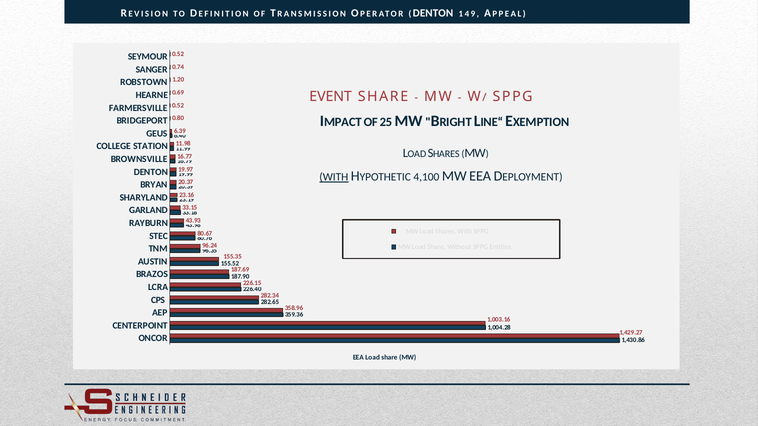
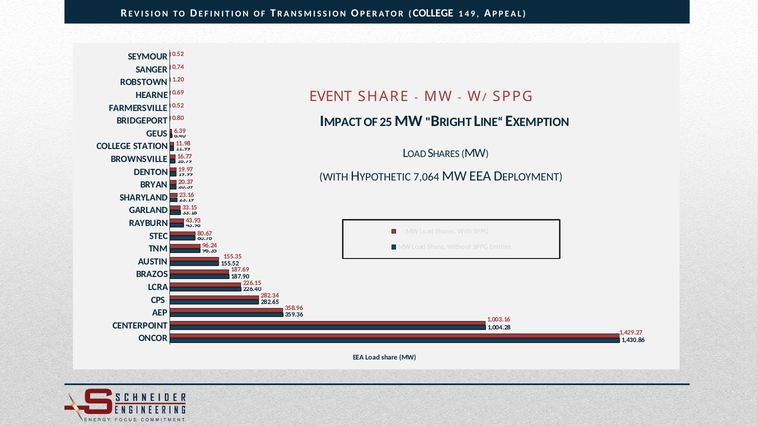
DENTON: DENTON -> COLLEGE (433, 13)
WITH underline: present -> none (334, 177)
4,100: 4,100 -> 7,064 (426, 177)
